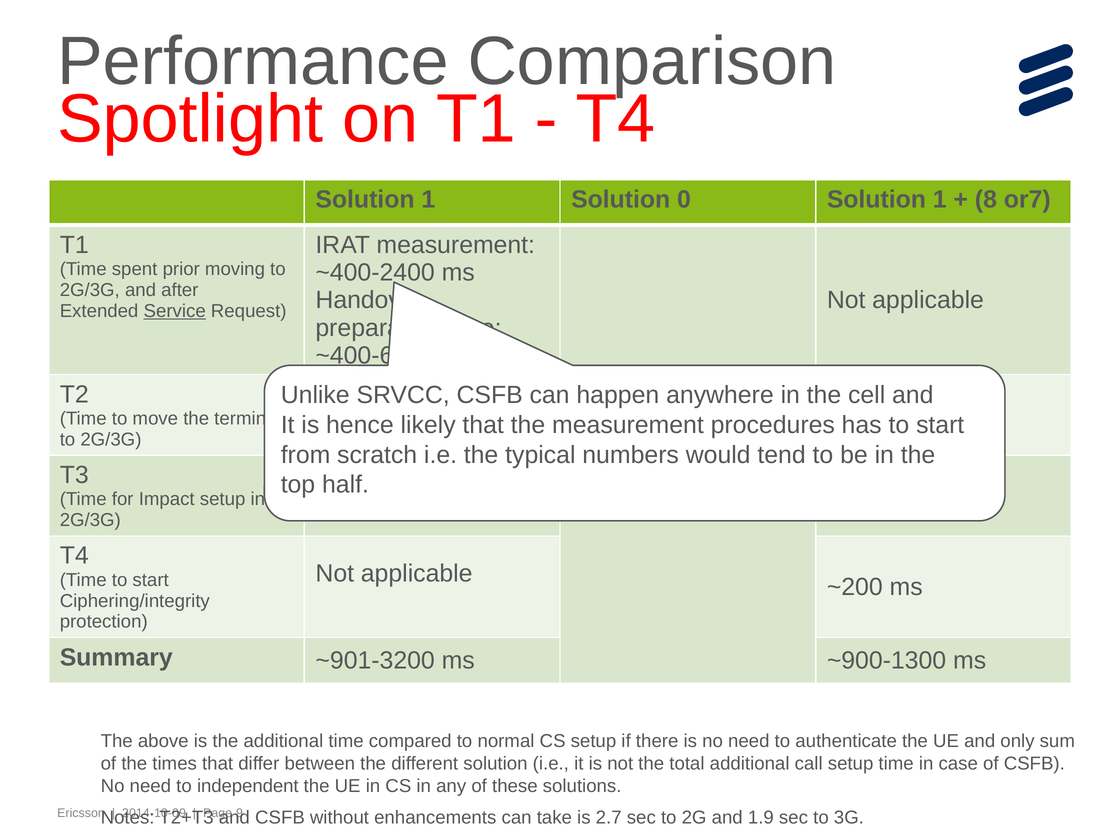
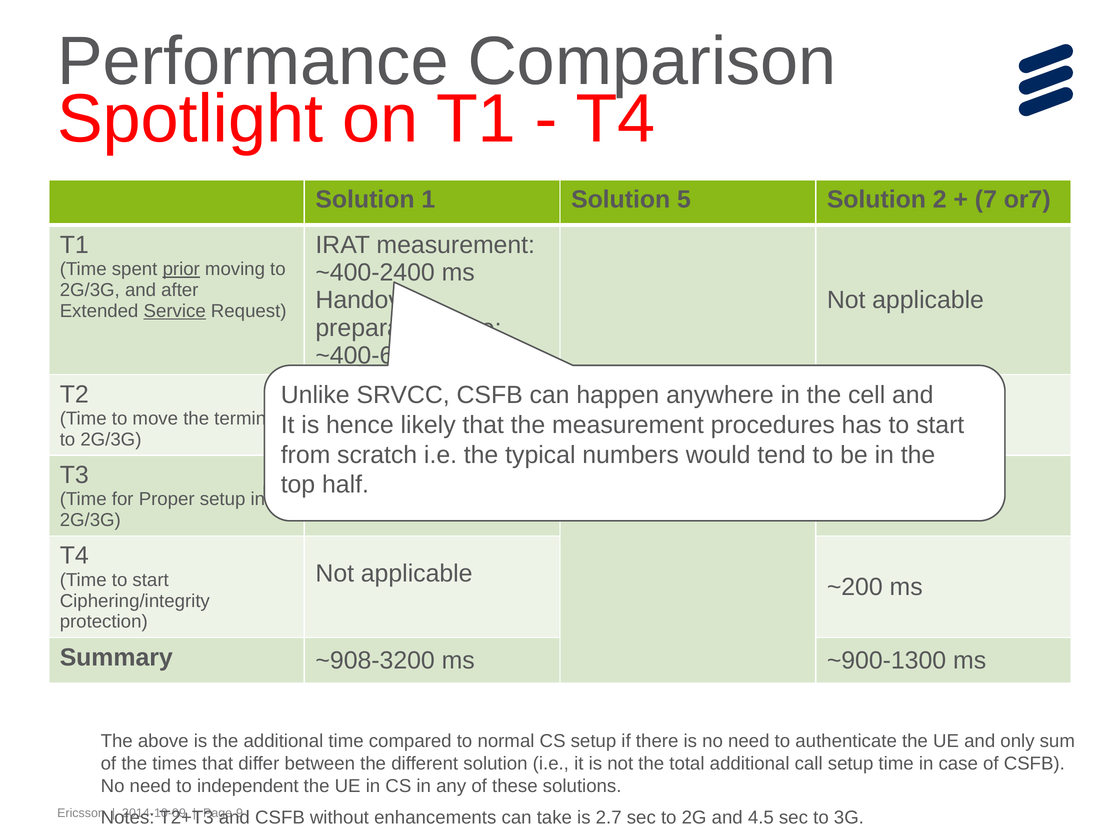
0: 0 -> 5 (684, 199)
1: 1 -> 2 (940, 199)
8: 8 -> 7 (986, 199)
prior underline: none -> present (181, 269)
Impact: Impact -> Proper (167, 499)
~901-3200: ~901-3200 -> ~908-3200 (375, 661)
1.9: 1.9 -> 4.5 (761, 818)
